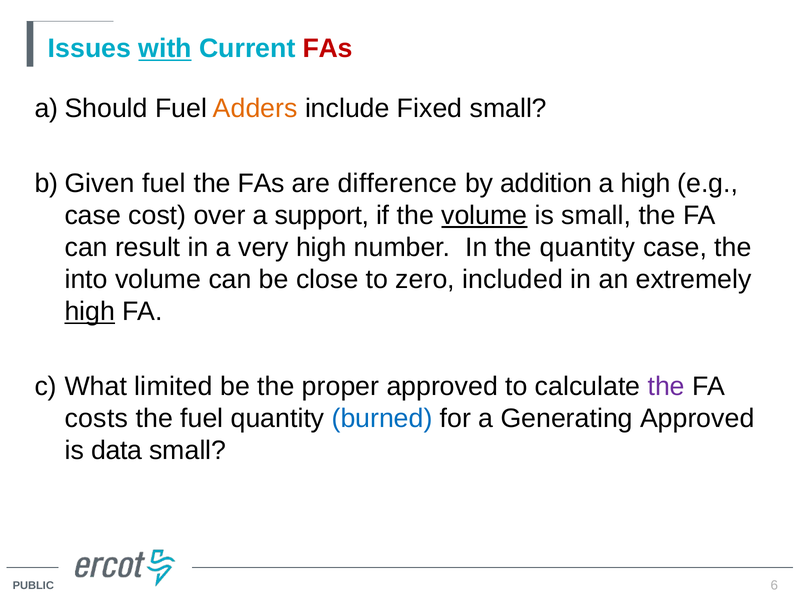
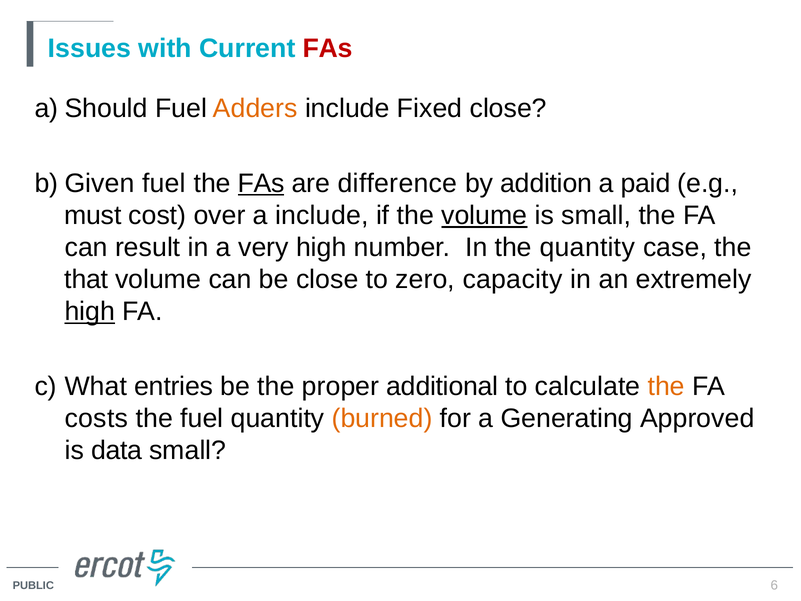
with underline: present -> none (165, 49)
Fixed small: small -> close (508, 109)
FAs underline: none -> present (261, 183)
a high: high -> paid (646, 183)
case: case -> must (93, 215)
a support: support -> include (322, 215)
into: into -> that (86, 279)
included: included -> capacity (512, 279)
limited: limited -> entries (174, 386)
proper approved: approved -> additional (442, 386)
the colour: purple -> orange (666, 386)
burned colour: blue -> orange (382, 418)
